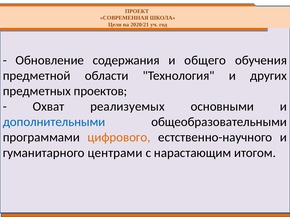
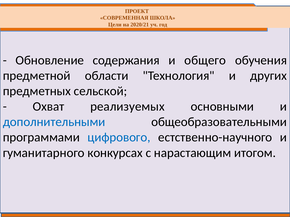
проектов: проектов -> сельской (100, 91)
цифрового colour: orange -> blue (119, 138)
центрами: центрами -> конкурсах (115, 153)
